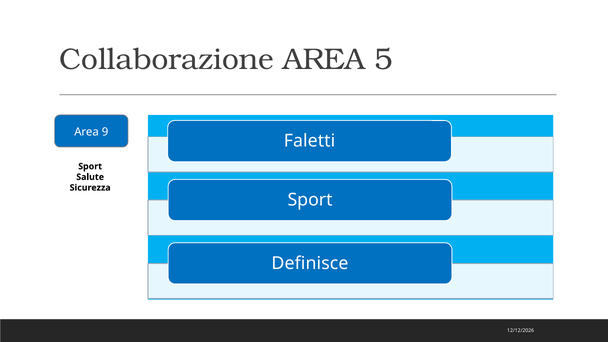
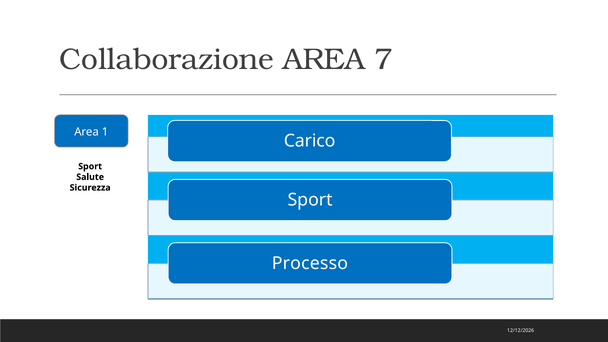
5: 5 -> 7 (383, 59)
9: 9 -> 1 (105, 132)
Faletti: Faletti -> Carico (310, 141)
Definisce: Definisce -> Processo (310, 263)
